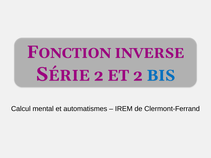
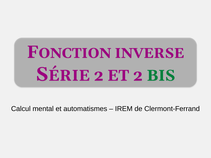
BIS colour: blue -> green (161, 76)
